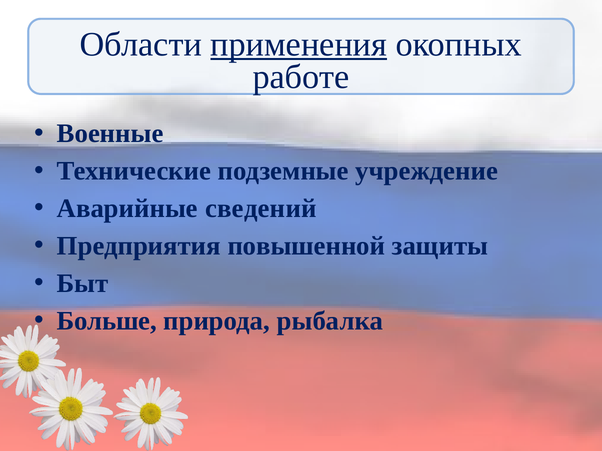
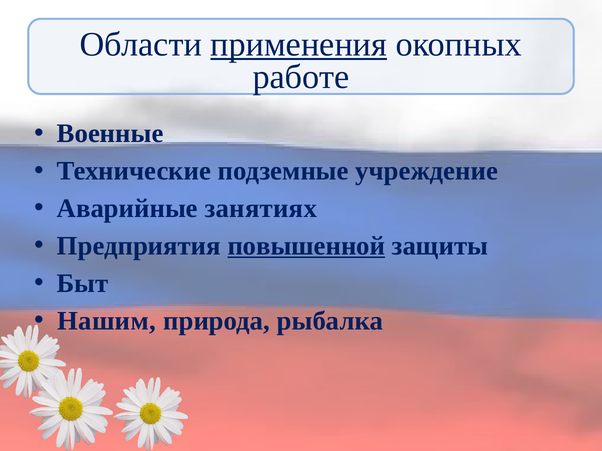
сведений: сведений -> занятиях (261, 209)
повышенной underline: none -> present (306, 246)
Больше: Больше -> Нашим (107, 321)
